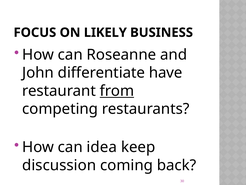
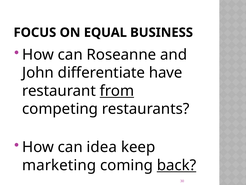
LIKELY: LIKELY -> EQUAL (105, 32)
discussion: discussion -> marketing (59, 165)
back underline: none -> present (177, 165)
